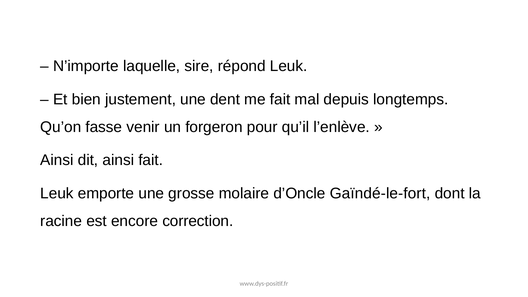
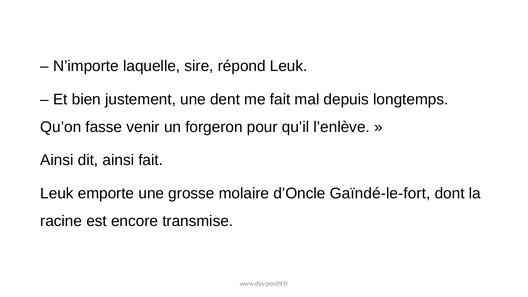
correction: correction -> transmise (198, 221)
